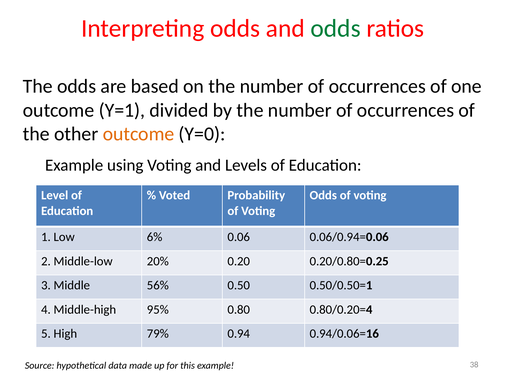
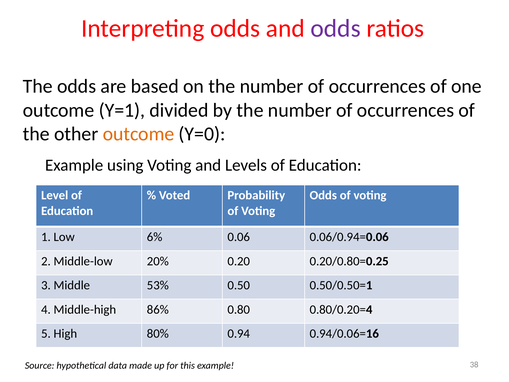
odds colour: green -> purple (336, 28)
56%: 56% -> 53% (158, 285)
95%: 95% -> 86% (158, 309)
79%: 79% -> 80% (158, 333)
